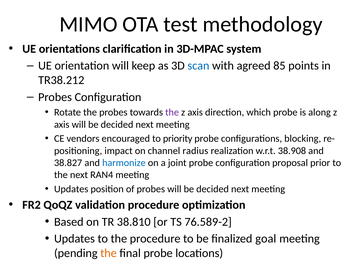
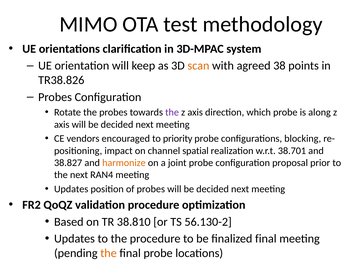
scan colour: blue -> orange (198, 66)
85: 85 -> 38 (279, 66)
TR38.212: TR38.212 -> TR38.826 (61, 80)
radius: radius -> spatial (195, 151)
38.908: 38.908 -> 38.701 (292, 151)
harmonize colour: blue -> orange (124, 163)
76.589-2: 76.589-2 -> 56.130-2 (208, 222)
finalized goal: goal -> final (266, 239)
